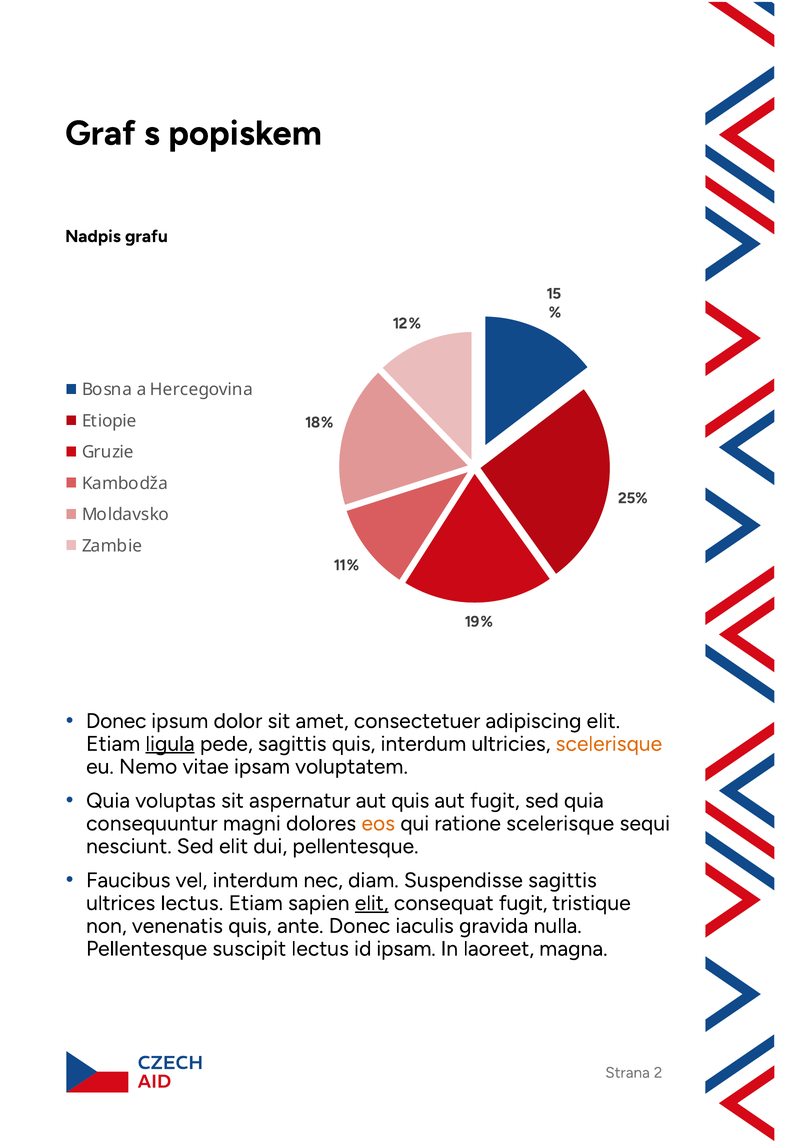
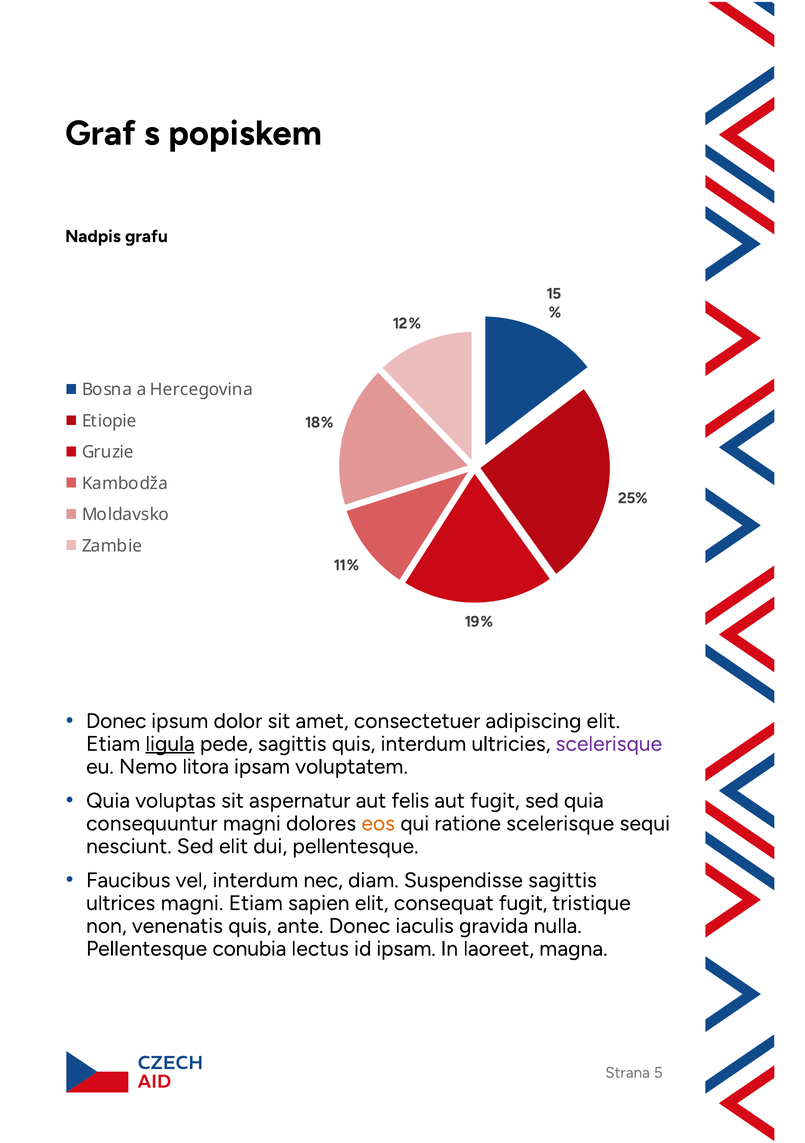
scelerisque colour: orange -> purple (609, 743)
vitae: vitae -> litora (206, 766)
aut quis: quis -> felis (410, 800)
ultrices lectus: lectus -> magni (192, 902)
elit underline: present -> none (372, 902)
suscipit: suscipit -> conubia (249, 948)
2: 2 -> 5 (658, 1072)
